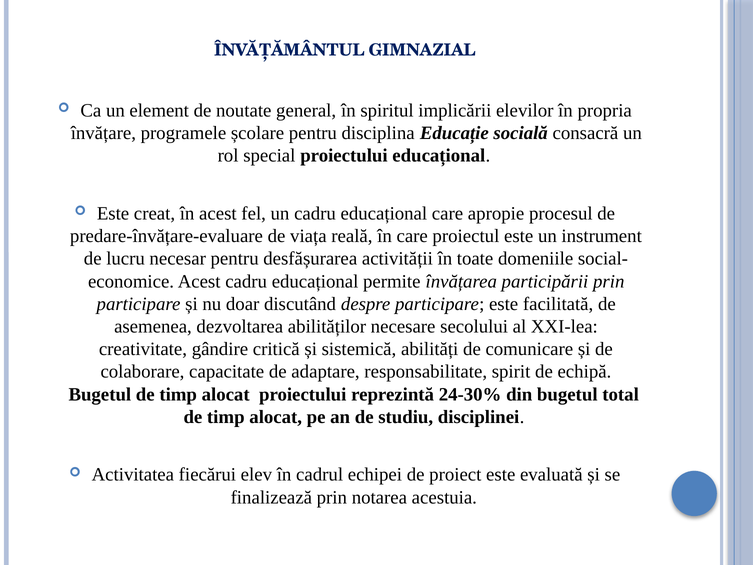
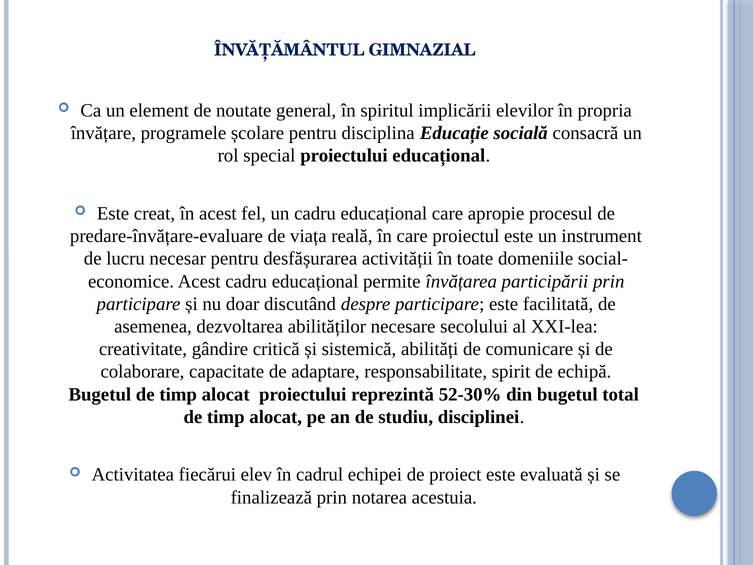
24-30%: 24-30% -> 52-30% (470, 394)
